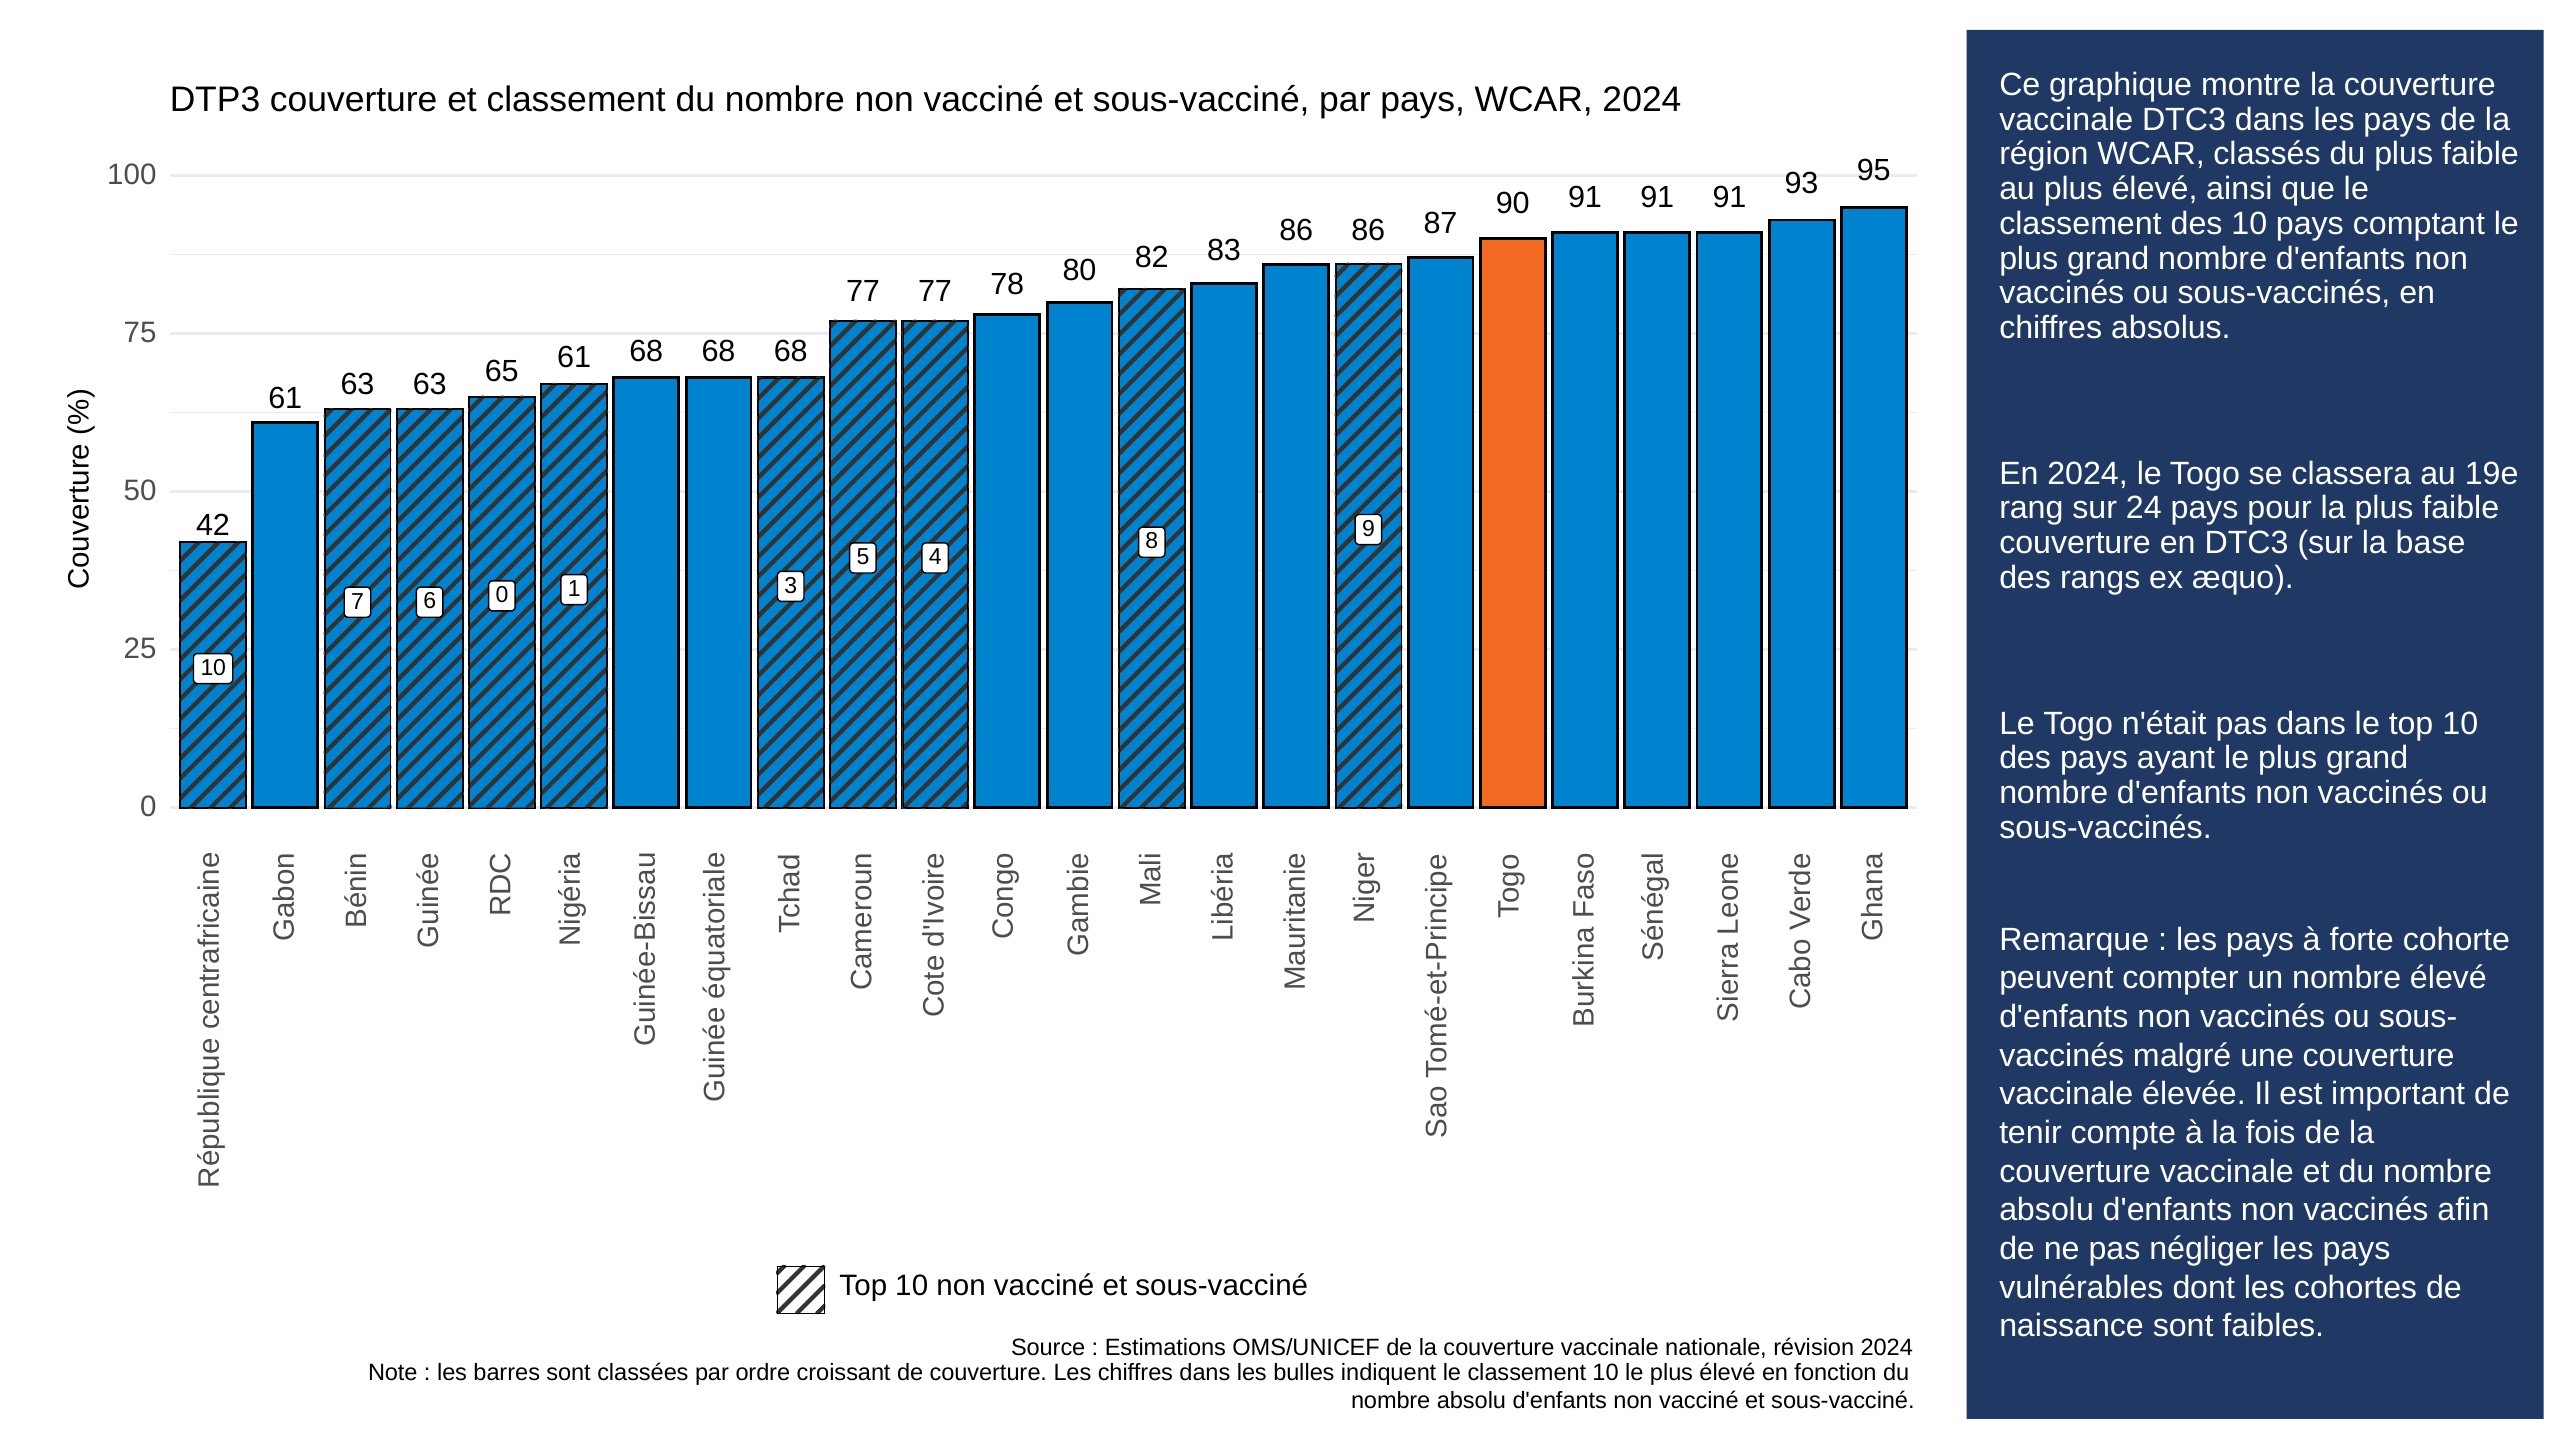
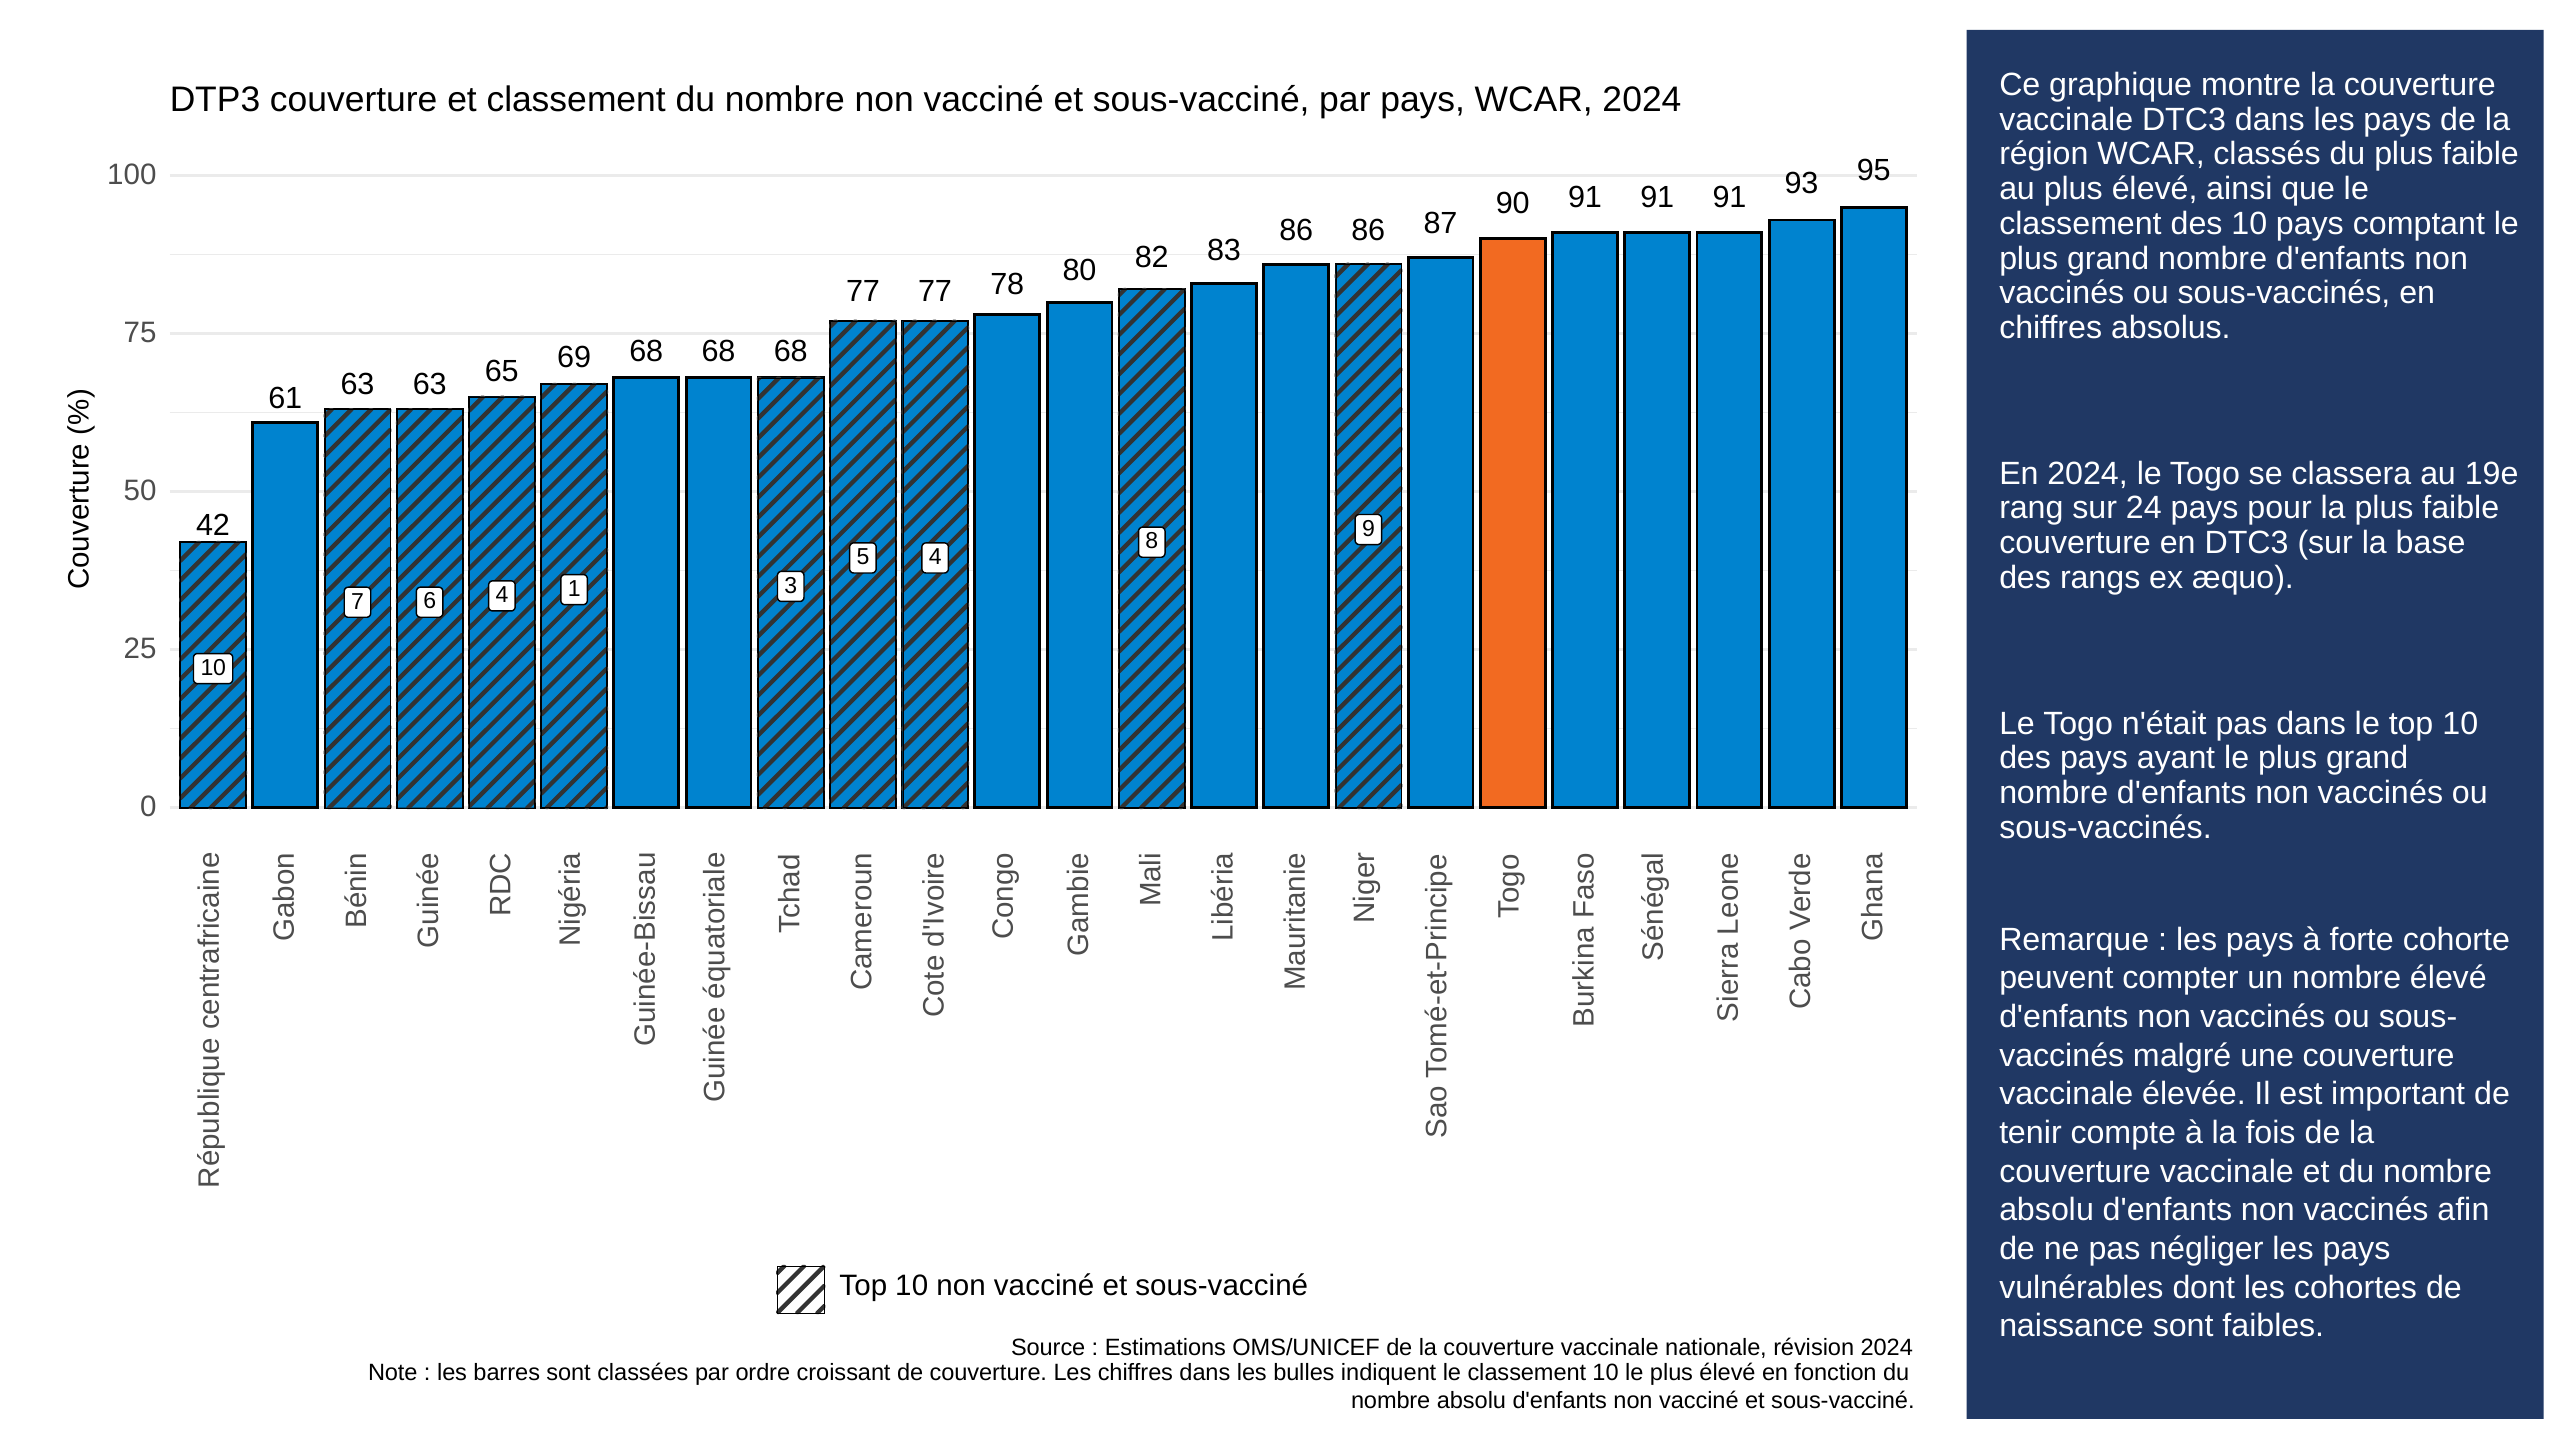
65 61: 61 -> 69 (574, 358)
7 0: 0 -> 4 (502, 595)
